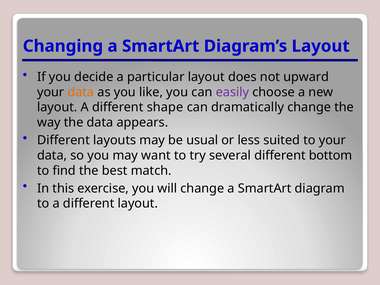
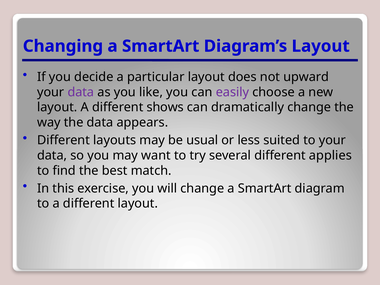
data colour: orange -> purple (81, 92)
shape: shape -> shows (165, 107)
bottom: bottom -> applies (330, 155)
